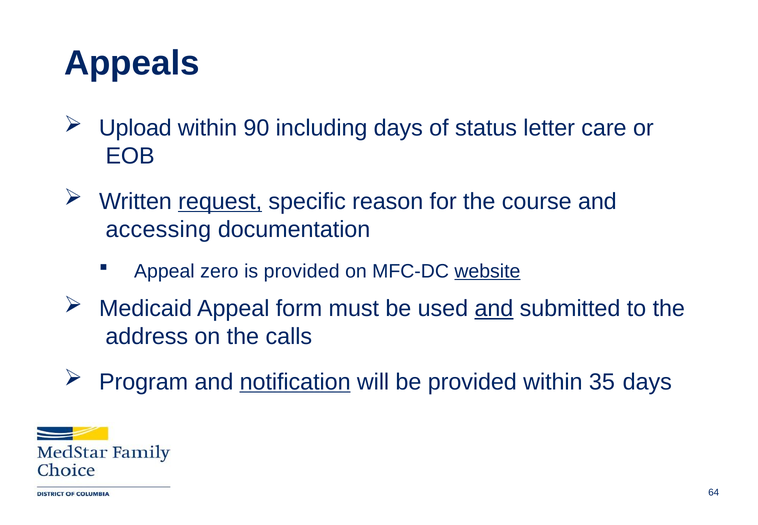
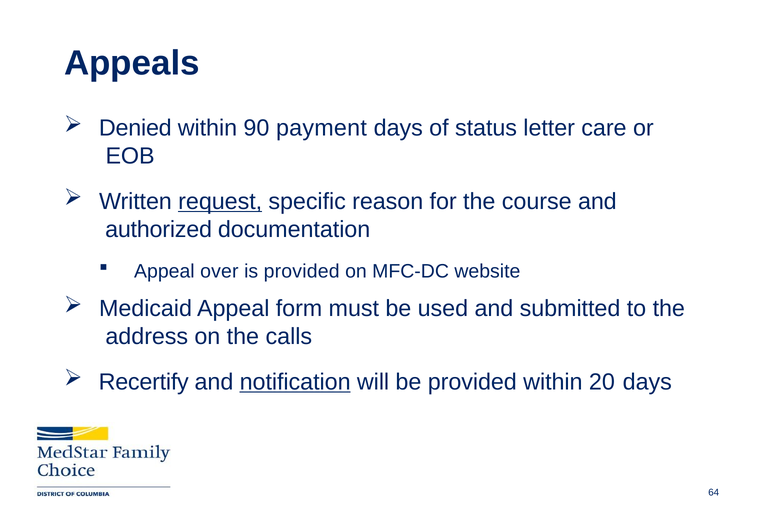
Upload: Upload -> Denied (135, 128)
including: including -> payment (321, 128)
accessing: accessing -> authorized (159, 229)
zero: zero -> over (219, 271)
website underline: present -> none (487, 271)
and underline: present -> none (494, 309)
Program: Program -> Recertify (144, 382)
35: 35 -> 20 (602, 382)
